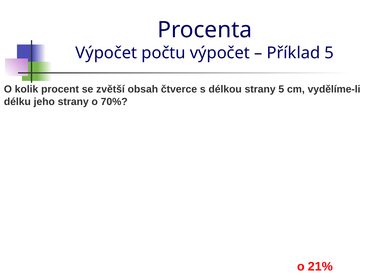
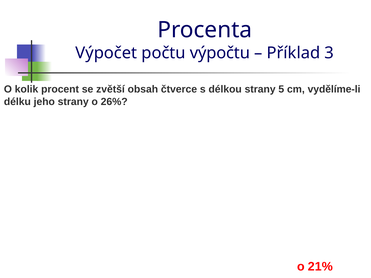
počtu výpočet: výpočet -> výpočtu (220, 53)
Příklad 5: 5 -> 3 (329, 53)
70%: 70% -> 26% (114, 102)
